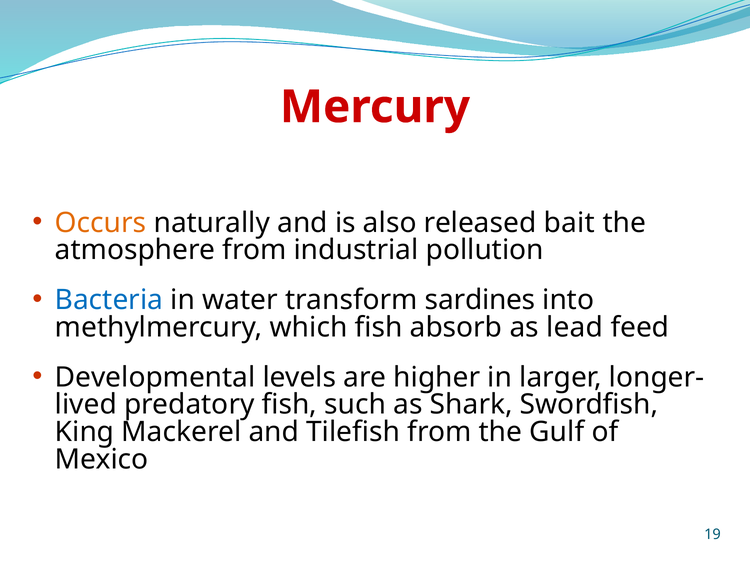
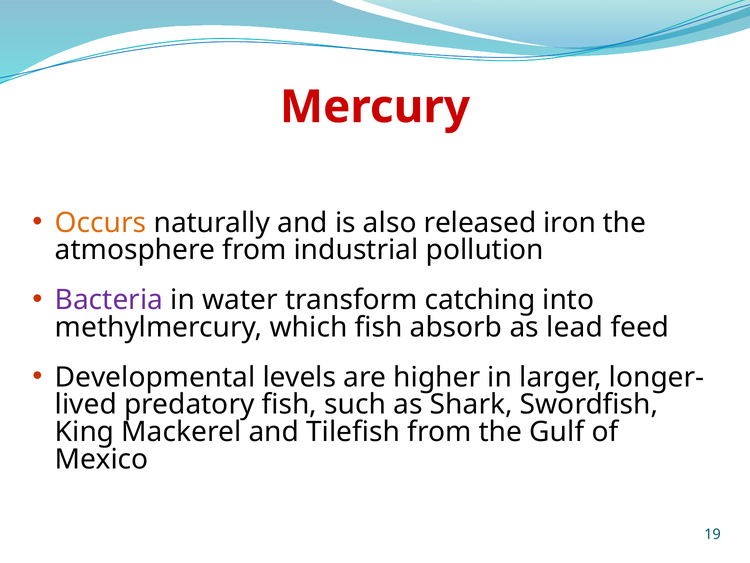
bait: bait -> iron (570, 223)
Bacteria colour: blue -> purple (109, 300)
sardines: sardines -> catching (480, 300)
